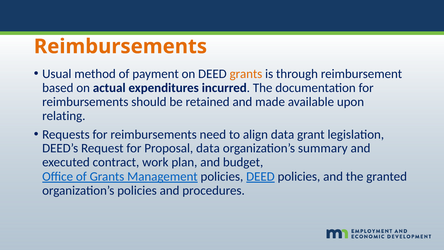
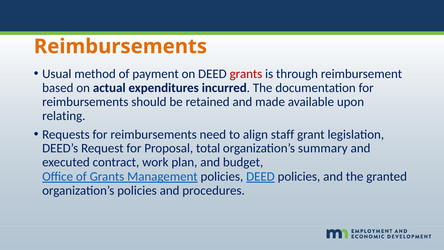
grants colour: orange -> red (246, 74)
align data: data -> staff (283, 134)
Proposal data: data -> total (208, 148)
